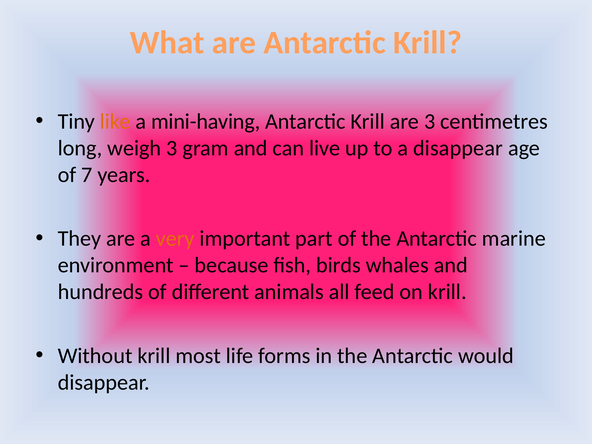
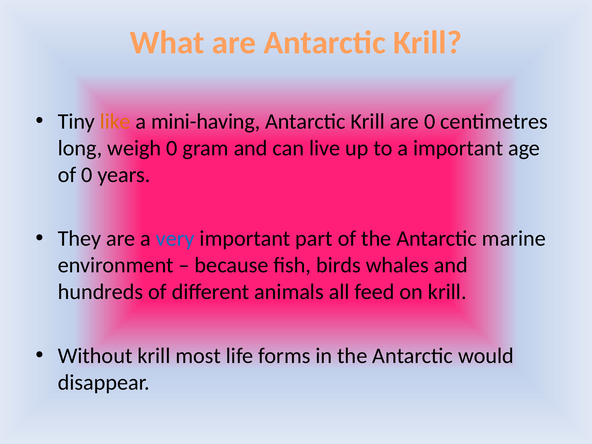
are 3: 3 -> 0 (430, 121)
weigh 3: 3 -> 0 (172, 148)
a disappear: disappear -> important (458, 148)
of 7: 7 -> 0 (87, 175)
very colour: orange -> blue (175, 239)
